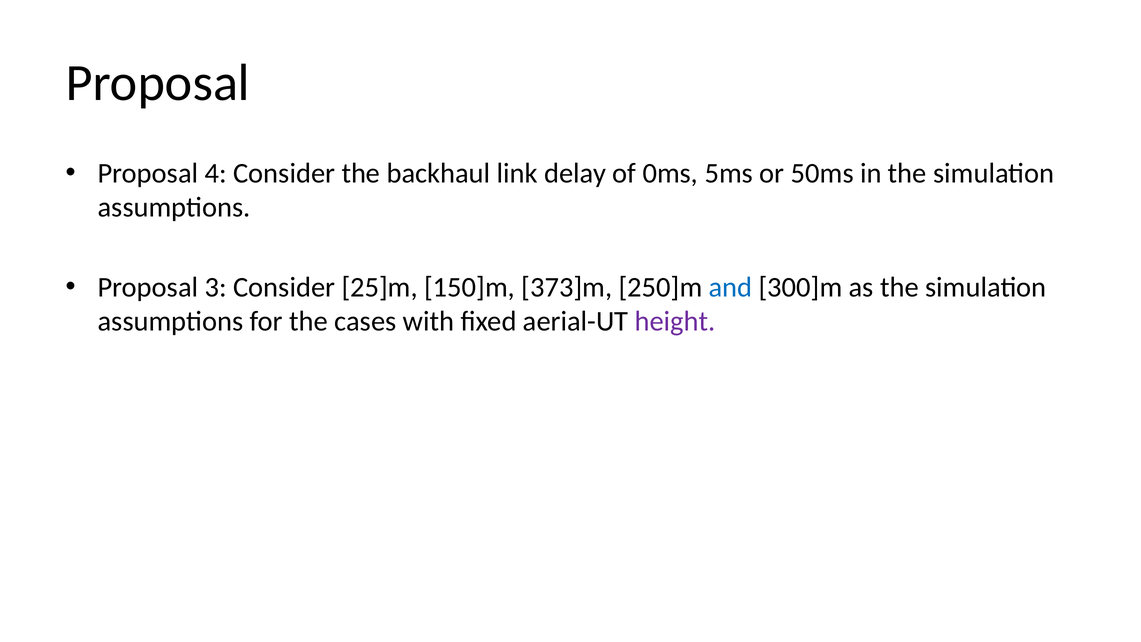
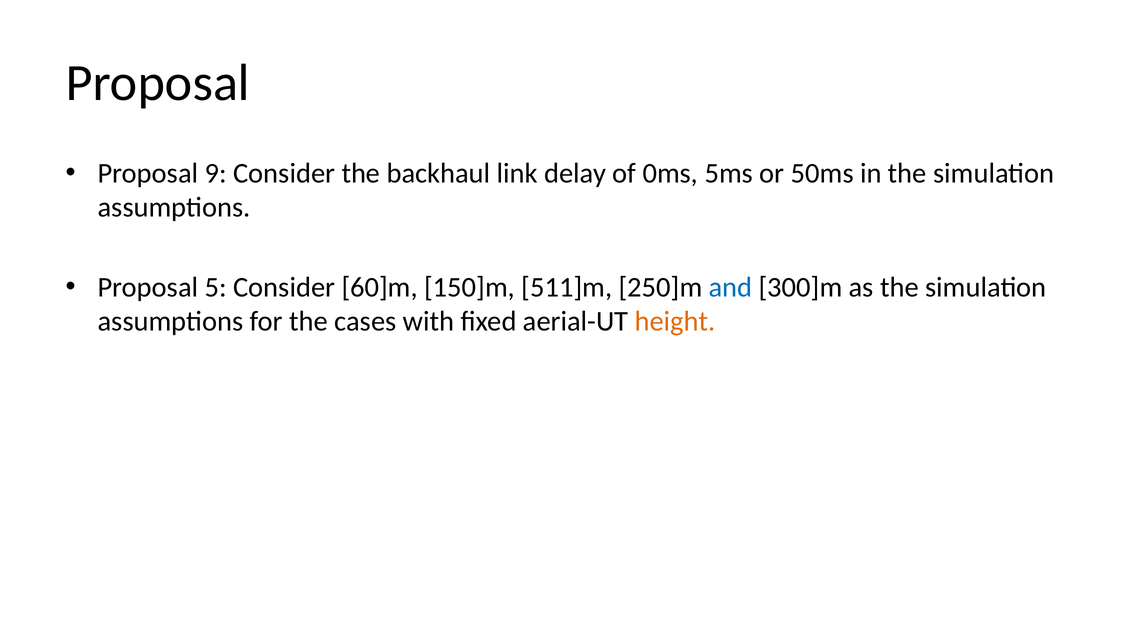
4: 4 -> 9 (216, 173)
3: 3 -> 5 (216, 287)
25]m: 25]m -> 60]m (380, 287)
373]m: 373]m -> 511]m (567, 287)
height colour: purple -> orange (675, 321)
